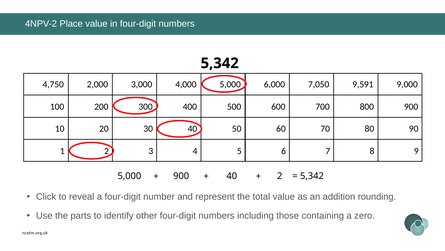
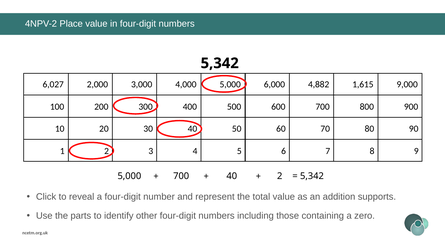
4,750: 4,750 -> 6,027 (53, 84)
7,050: 7,050 -> 4,882 (319, 84)
9,591: 9,591 -> 1,615 (363, 84)
5,000 900: 900 -> 700 (181, 176)
rounding: rounding -> supports (377, 196)
